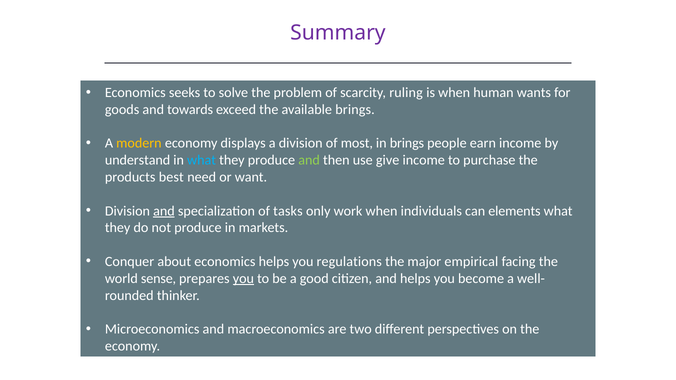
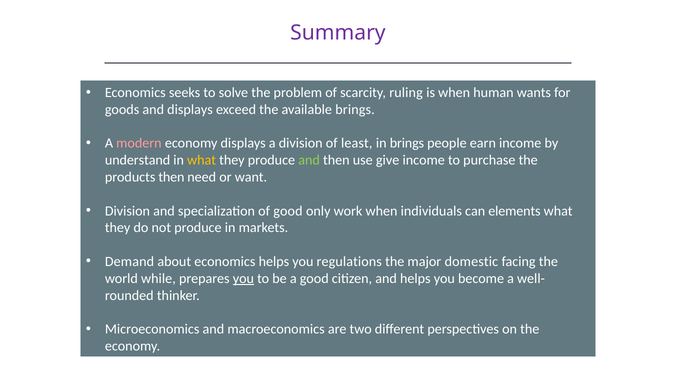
and towards: towards -> displays (190, 110)
modern colour: yellow -> pink (139, 143)
most: most -> least (357, 143)
what colour: light blue -> yellow (202, 160)
products best: best -> then (171, 177)
and underline: present -> none (164, 211)
of tasks: tasks -> good (288, 211)
Conquer: Conquer -> Demand (130, 262)
empirical: empirical -> domestic (471, 262)
sense: sense -> while (158, 279)
